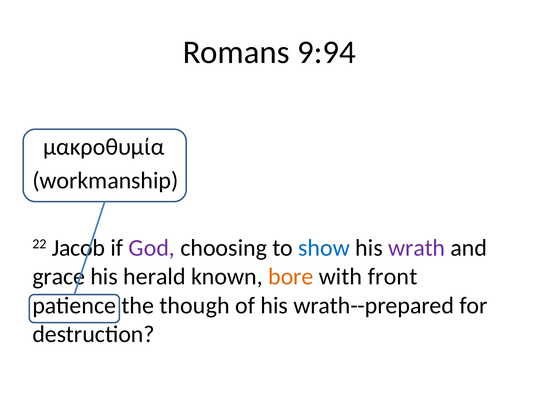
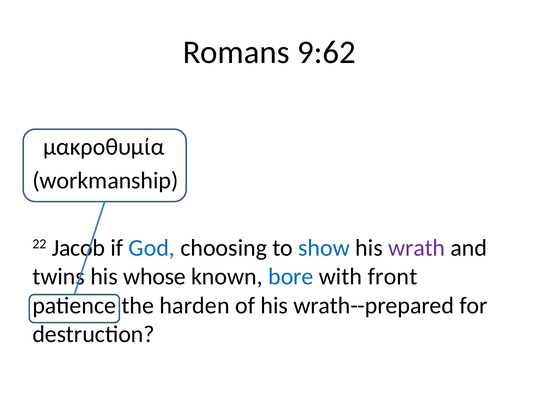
9:94: 9:94 -> 9:62 (326, 52)
God colour: purple -> blue (152, 247)
grace: grace -> twins (59, 276)
herald: herald -> whose (155, 276)
bore colour: orange -> blue (291, 276)
though: though -> harden (195, 305)
